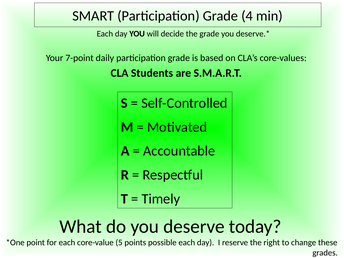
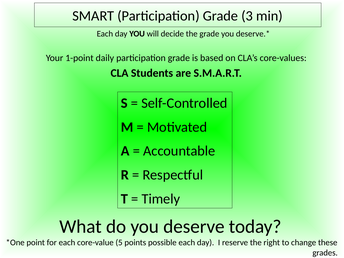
4: 4 -> 3 (247, 16)
7-point: 7-point -> 1-point (79, 58)
